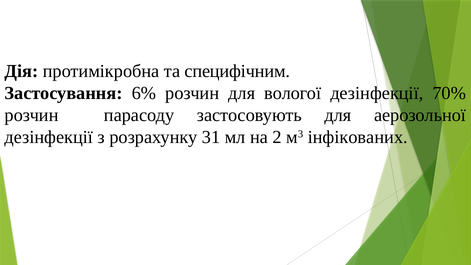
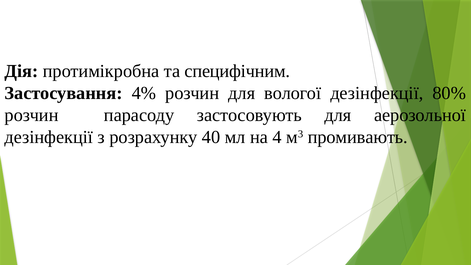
6%: 6% -> 4% (144, 93)
70%: 70% -> 80% (449, 93)
31: 31 -> 40 (211, 137)
2: 2 -> 4 (277, 137)
інфікованих: інфікованих -> промивають (358, 137)
